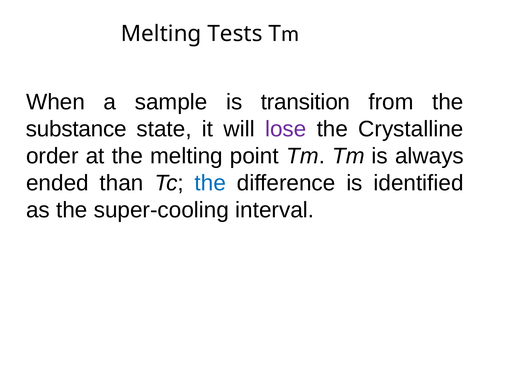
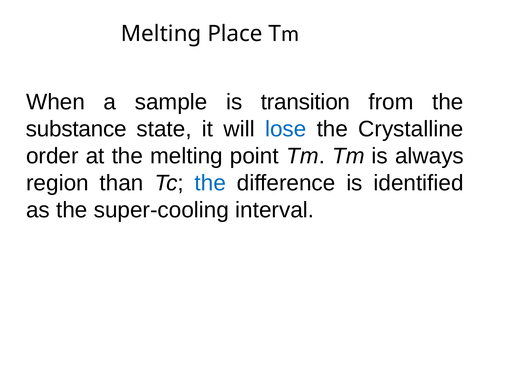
Tests: Tests -> Place (235, 34)
lose colour: purple -> blue (286, 129)
ended: ended -> region (57, 183)
